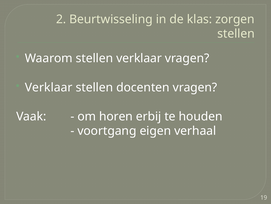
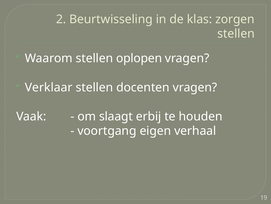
stellen verklaar: verklaar -> oplopen (139, 58)
horen: horen -> slaagt (116, 116)
